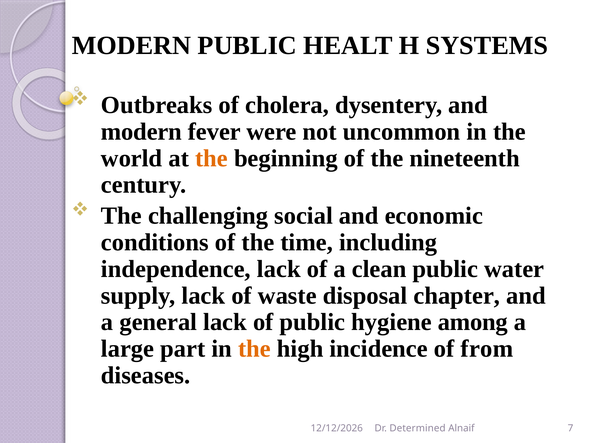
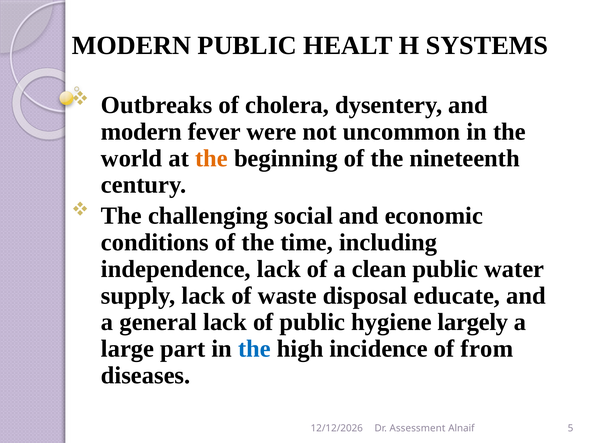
chapter: chapter -> educate (457, 295)
among: among -> largely (473, 322)
the colour: orange -> blue (254, 348)
Determined: Determined -> Assessment (417, 428)
7: 7 -> 5 (571, 428)
